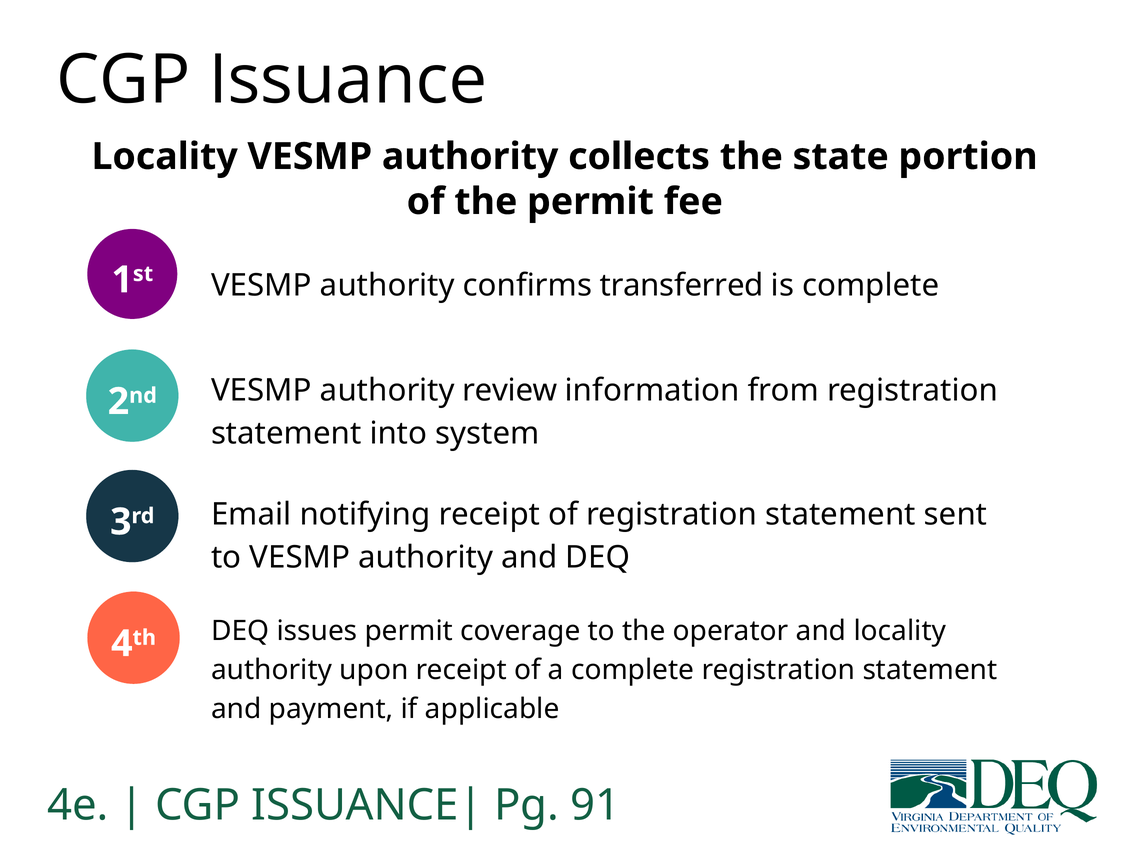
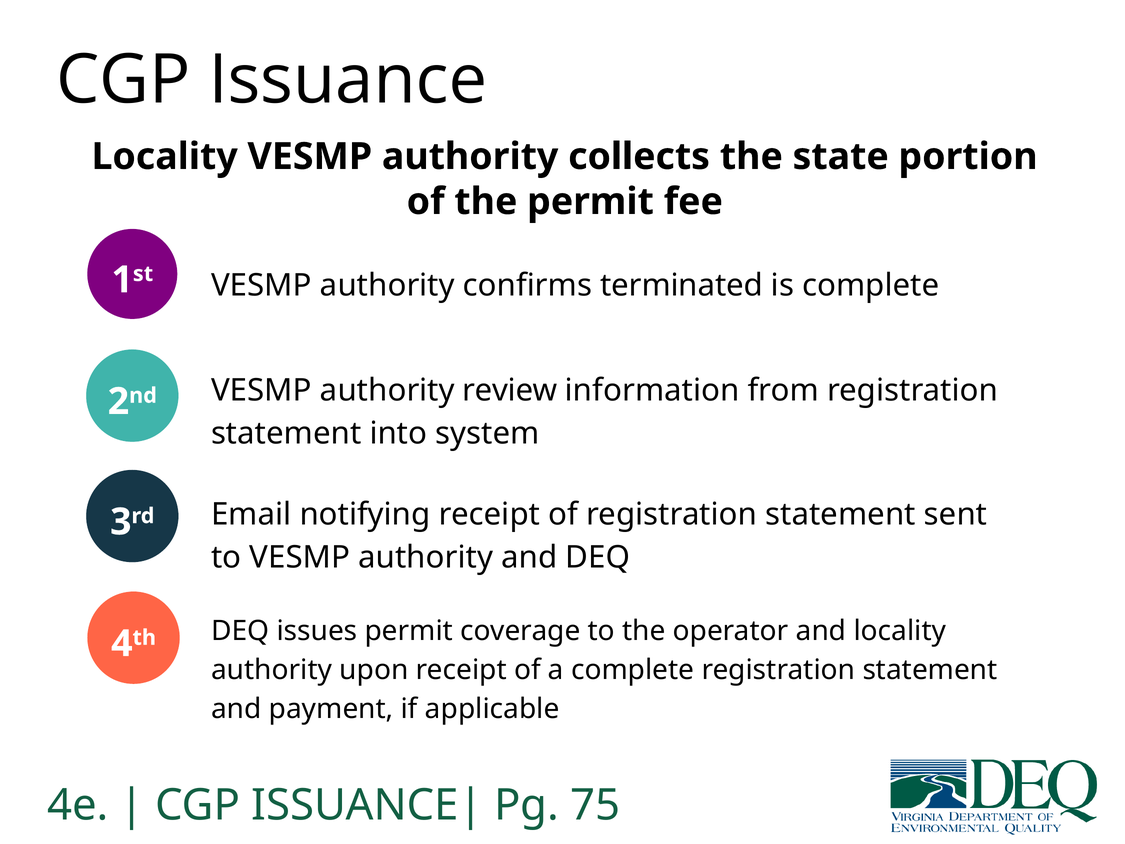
transferred: transferred -> terminated (682, 285)
91: 91 -> 75 (595, 805)
